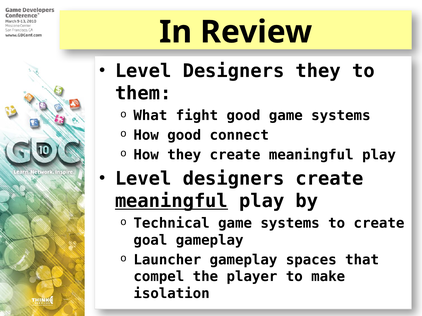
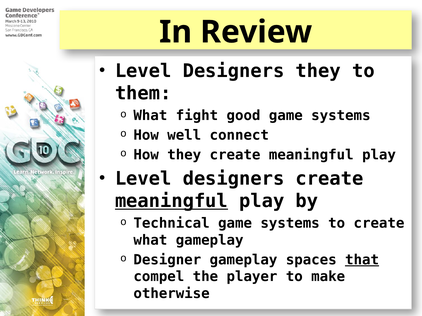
How good: good -> well (184, 135)
goal: goal -> what (150, 240)
Launcher: Launcher -> Designer (167, 260)
that underline: none -> present (362, 260)
isolation: isolation -> otherwise (172, 294)
